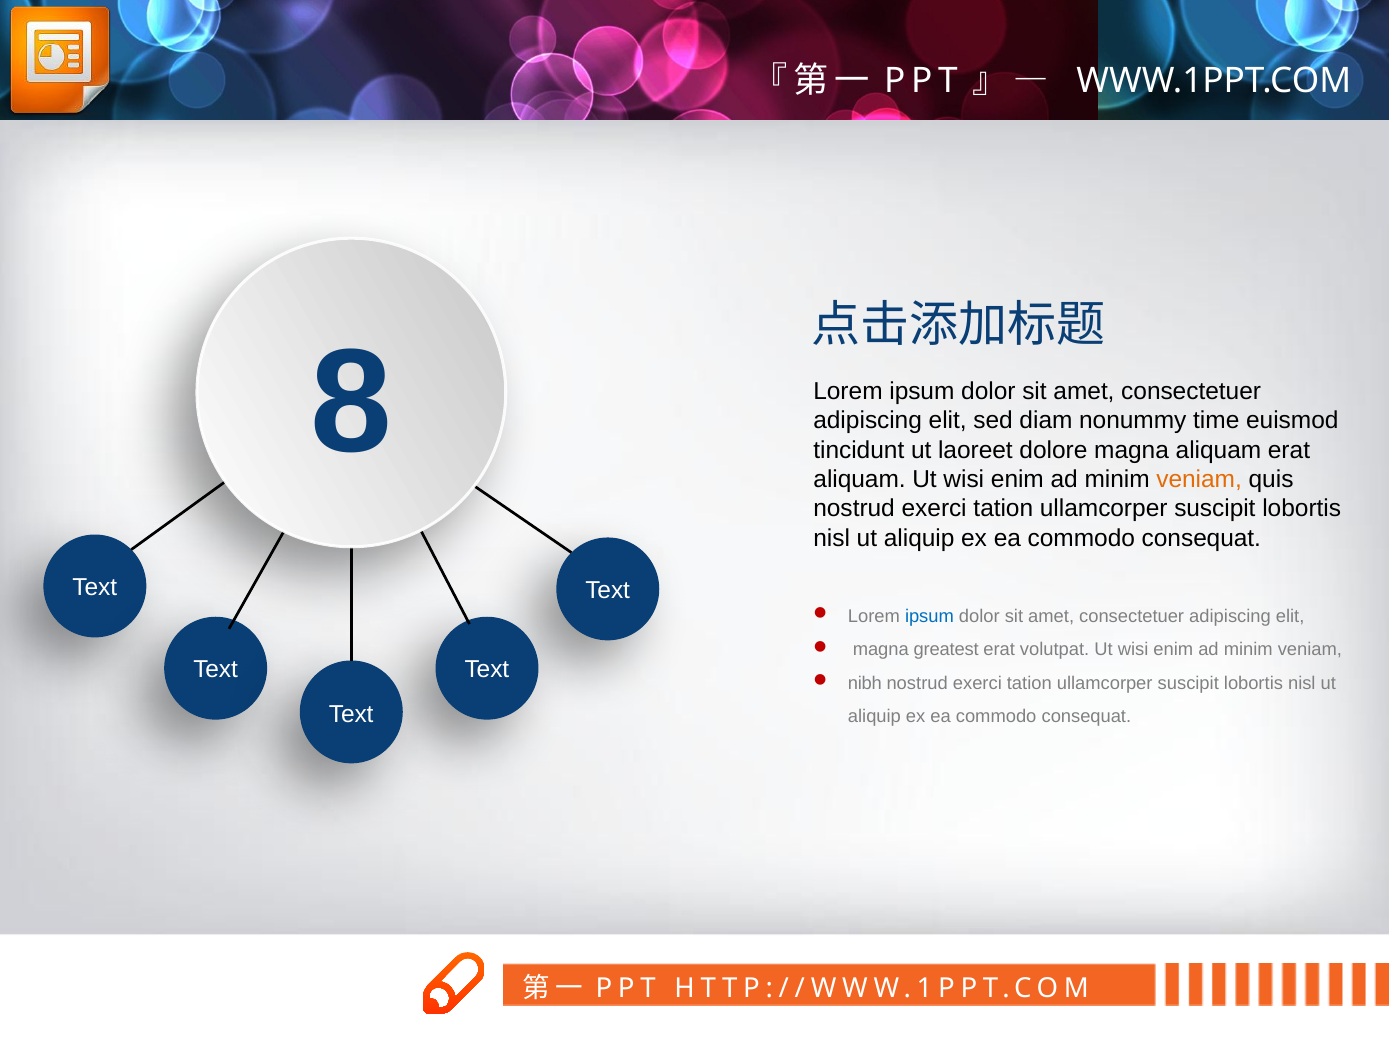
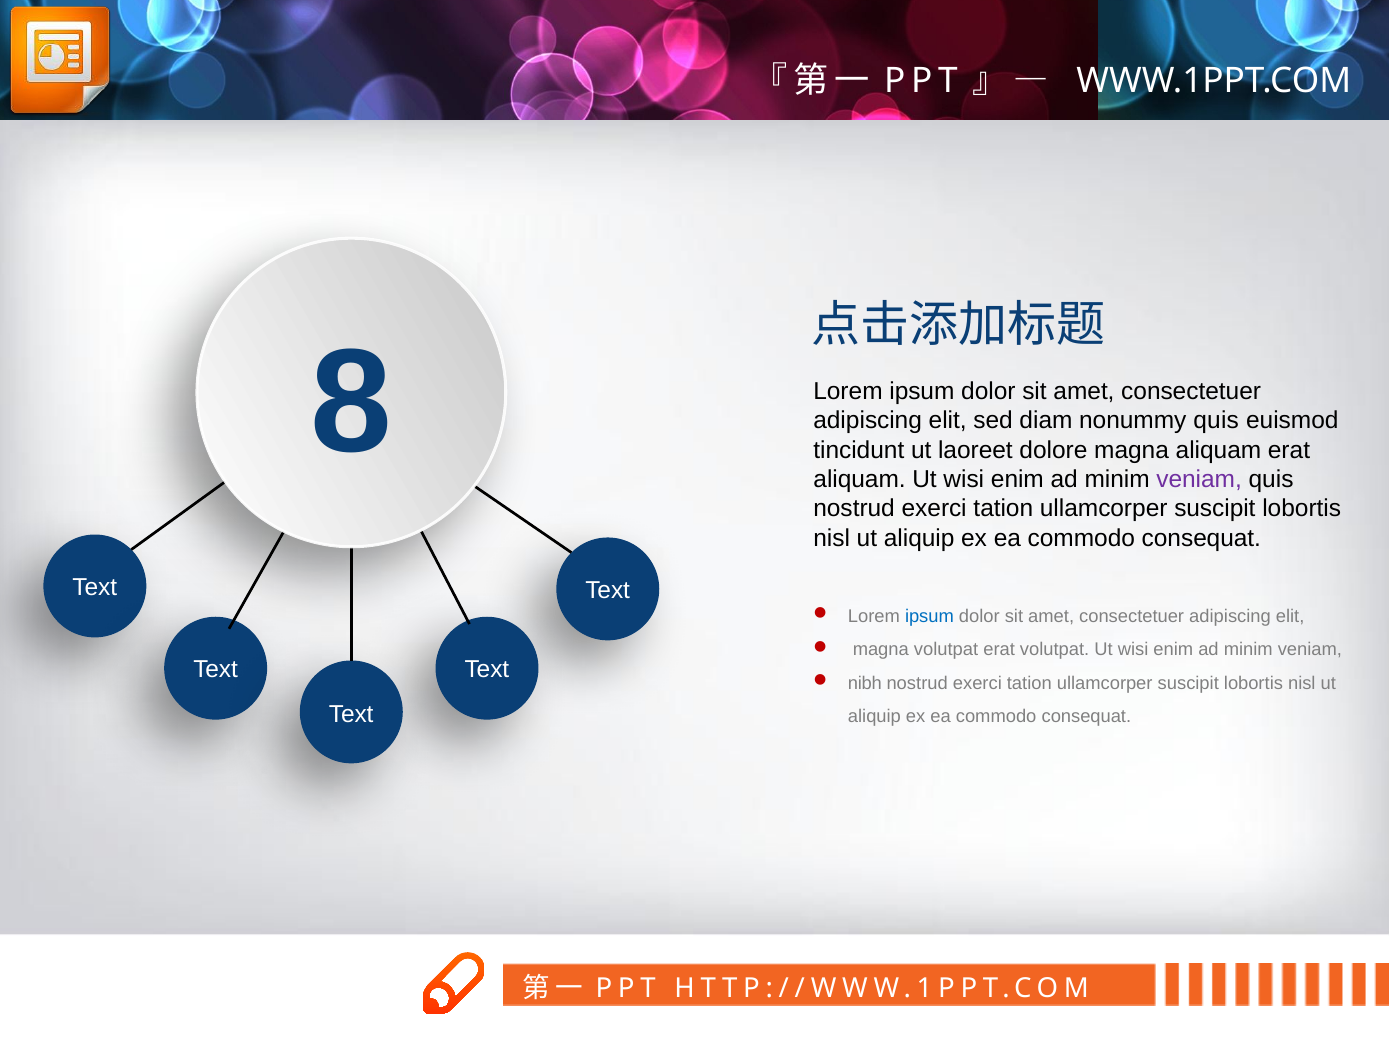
nonummy time: time -> quis (1216, 421)
veniam colour: orange -> purple (1199, 480)
magna greatest: greatest -> volutpat (946, 650)
